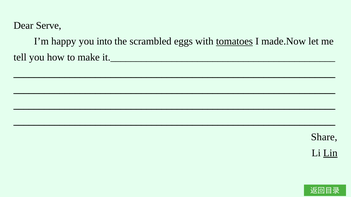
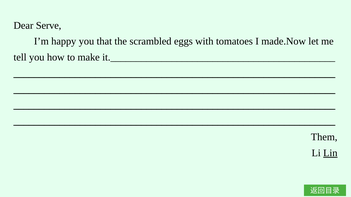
into: into -> that (104, 41)
tomatoes underline: present -> none (234, 41)
Share: Share -> Them (324, 137)
